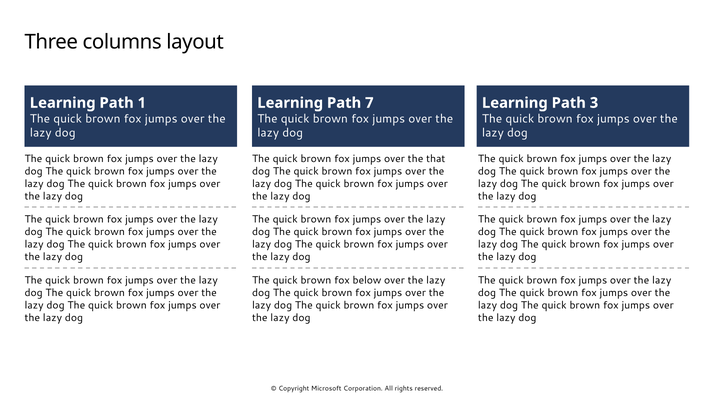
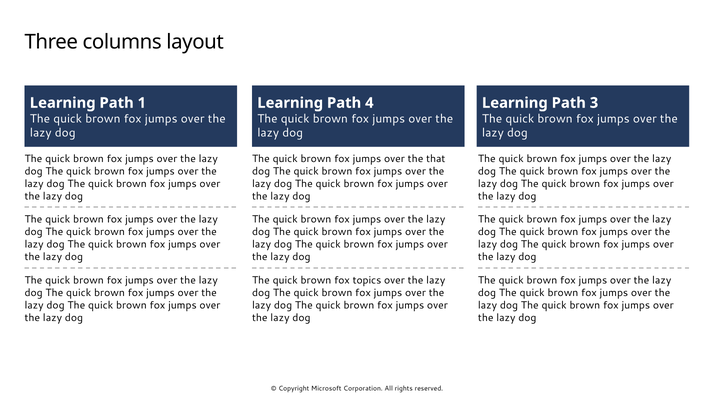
7: 7 -> 4 (369, 103)
below: below -> topics (367, 280)
